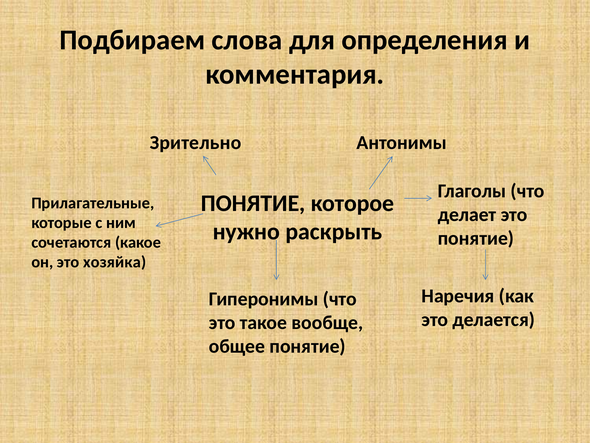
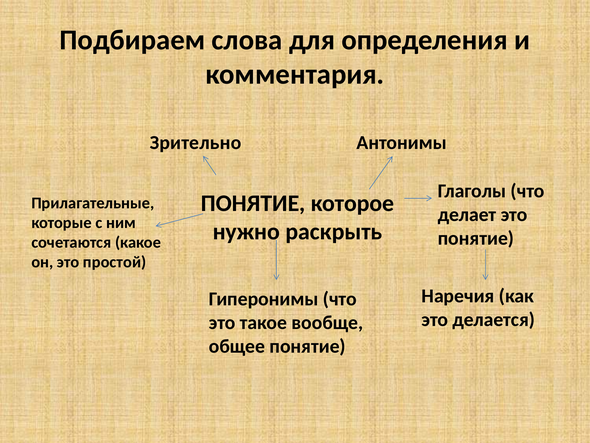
хозяйка: хозяйка -> простой (115, 262)
